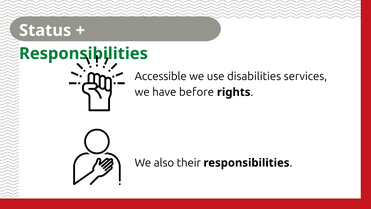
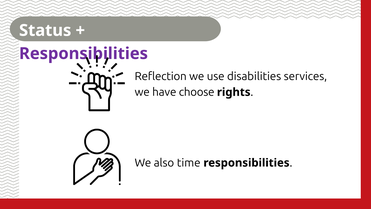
Responsibilities colour: green -> purple (83, 53)
Accessible: Accessible -> Reflection (161, 76)
before: before -> choose (197, 92)
their: their -> time (189, 163)
